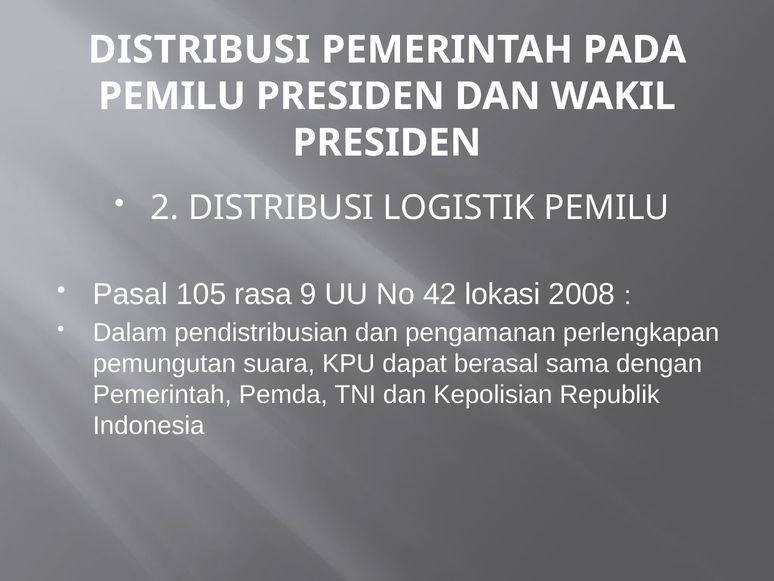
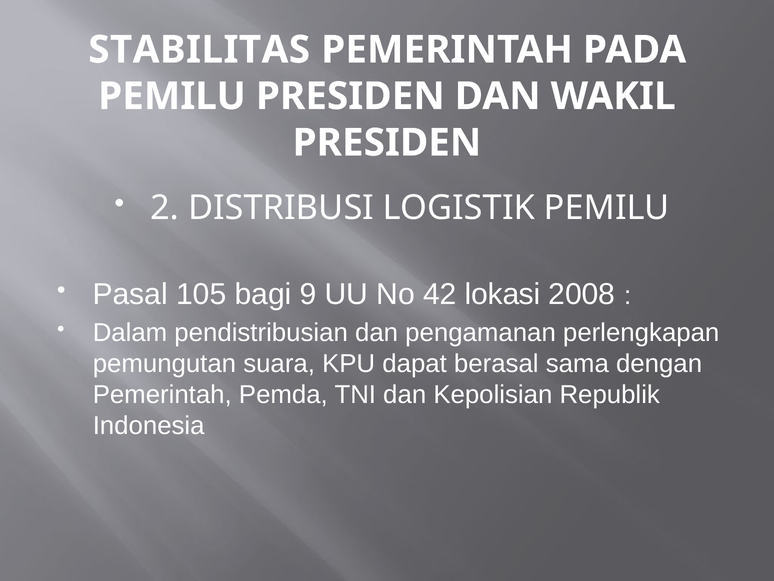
DISTRIBUSI: DISTRIBUSI -> STABILITAS (199, 50)
rasa: rasa -> bagi (263, 294)
